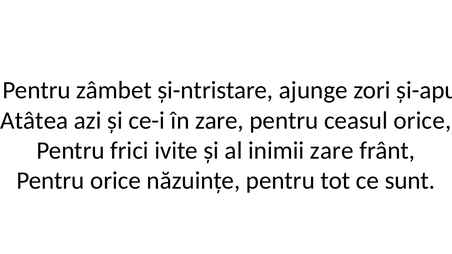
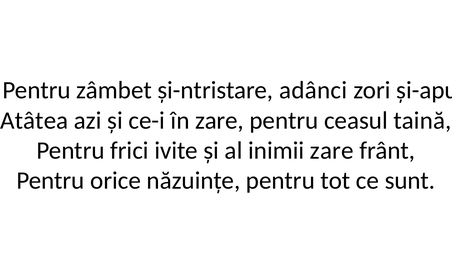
ajunge: ajunge -> adânci (313, 90)
ceasul orice: orice -> taină (422, 121)
